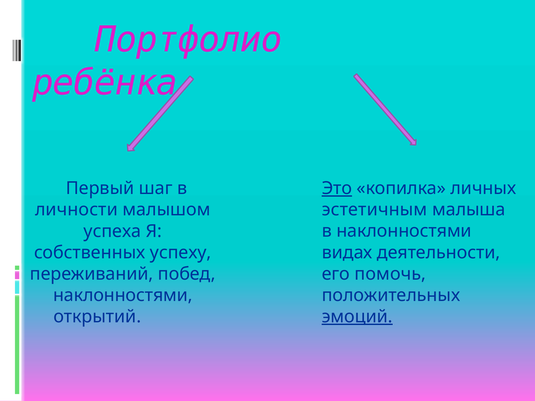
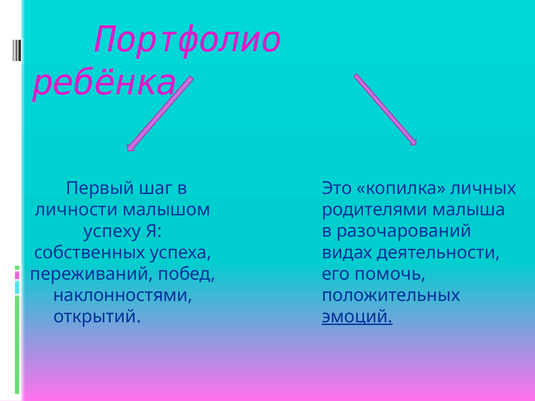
Это underline: present -> none (337, 188)
эстетичным: эстетичным -> родителями (375, 210)
успеха: успеха -> успеху (112, 231)
в наклонностями: наклонностями -> разочарований (404, 231)
успеху: успеху -> успеха (181, 253)
